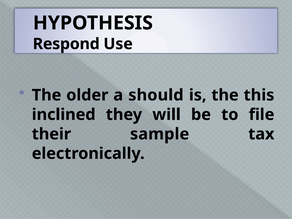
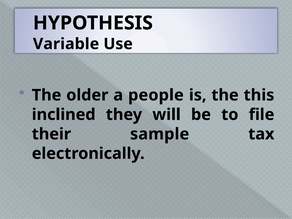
Respond: Respond -> Variable (66, 44)
should: should -> people (156, 95)
